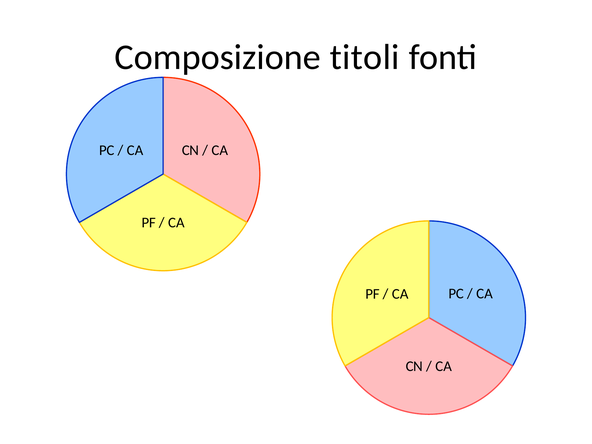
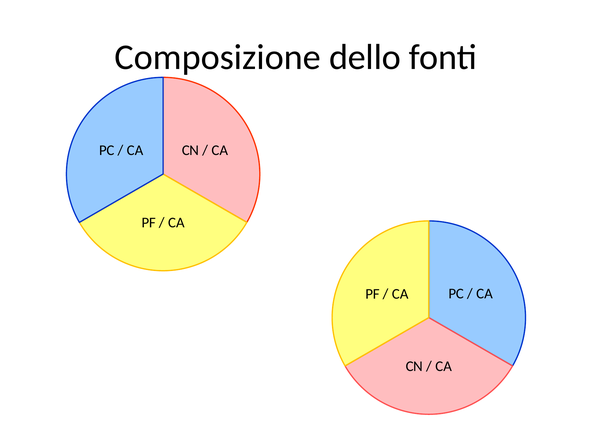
titoli: titoli -> dello (365, 57)
